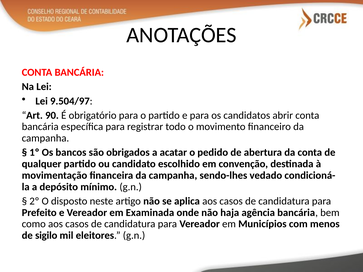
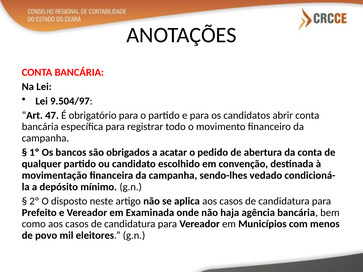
90: 90 -> 47 (52, 115)
sigilo: sigilo -> povo (46, 236)
